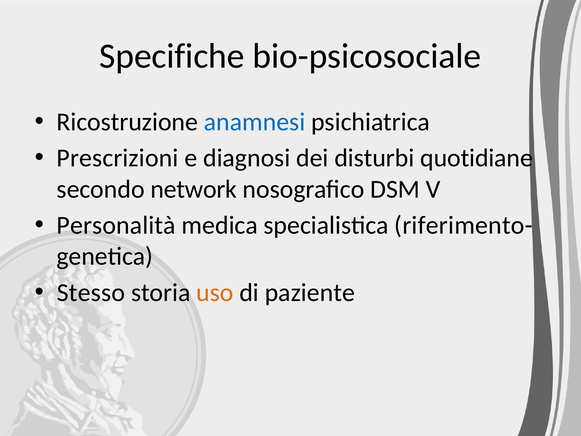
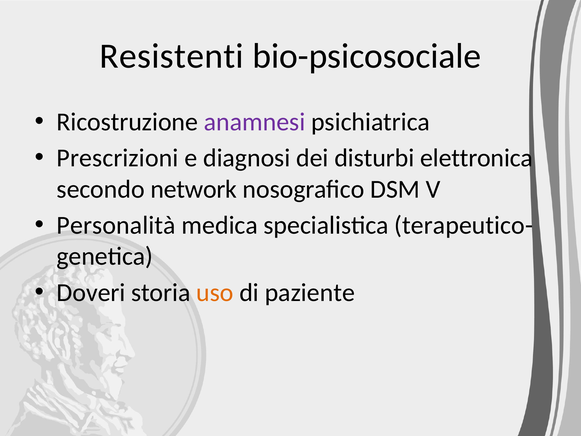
Specifiche: Specifiche -> Resistenti (172, 56)
anamnesi colour: blue -> purple (255, 122)
quotidiane: quotidiane -> elettronica (477, 158)
riferimento-: riferimento- -> terapeutico- (464, 225)
Stesso: Stesso -> Doveri (91, 292)
